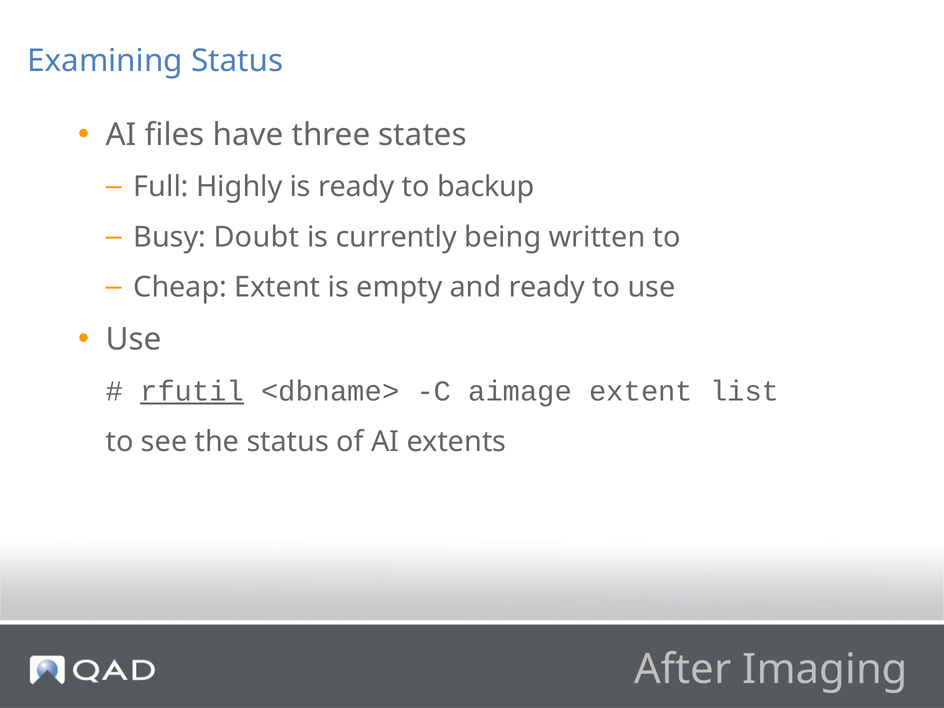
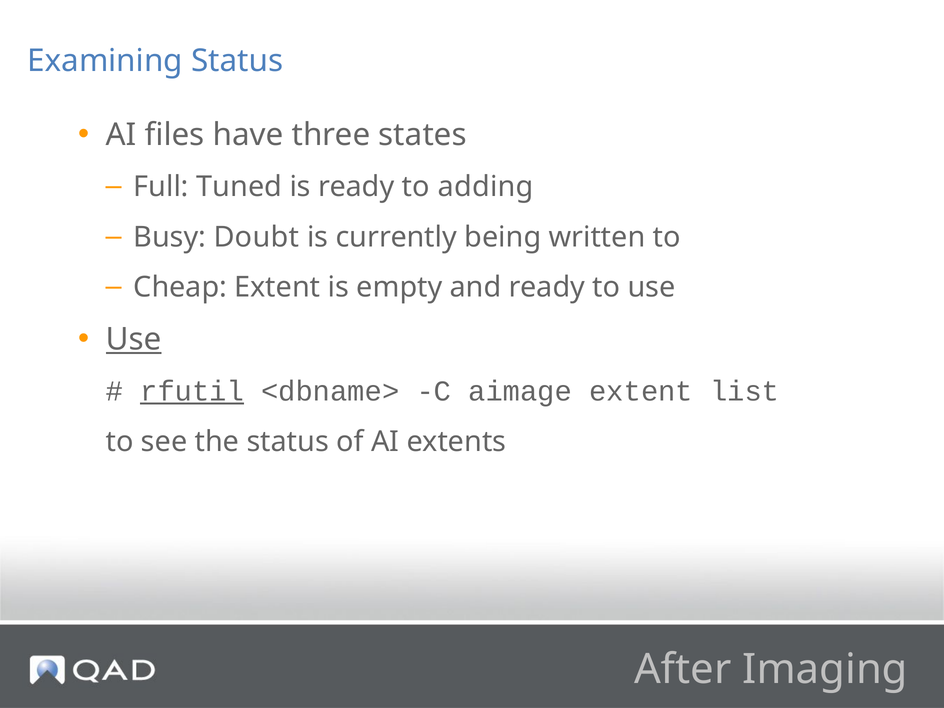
Highly: Highly -> Tuned (239, 187)
backup: backup -> adding (486, 187)
Use underline: none -> present (134, 339)
